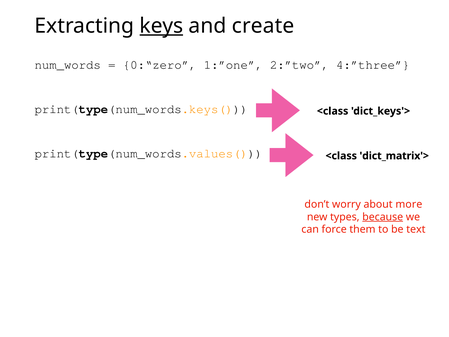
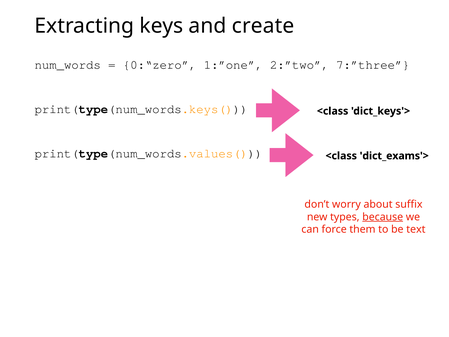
keys underline: present -> none (161, 26)
4:”three: 4:”three -> 7:”three (373, 65)
dict_matrix'>: dict_matrix'> -> dict_exams'> (394, 156)
more: more -> suffix (409, 204)
